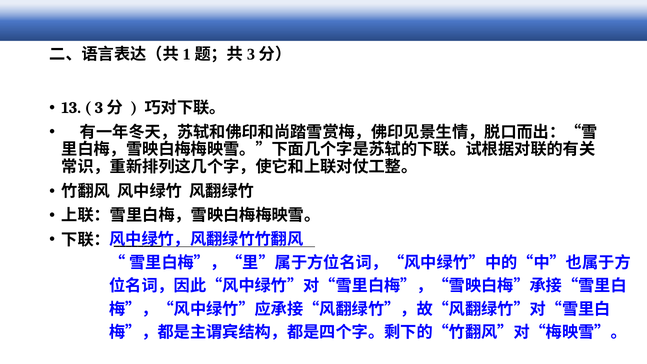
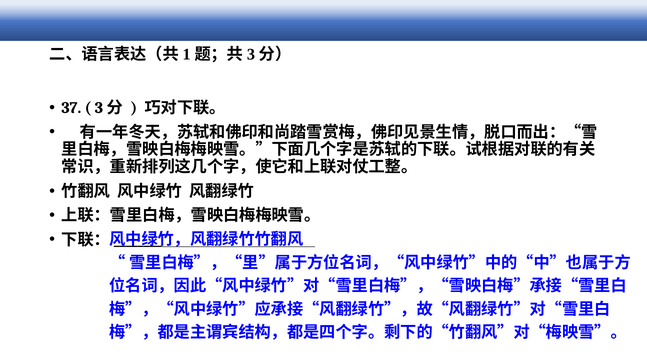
13: 13 -> 37 (71, 108)
